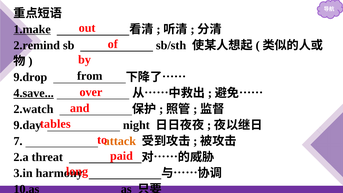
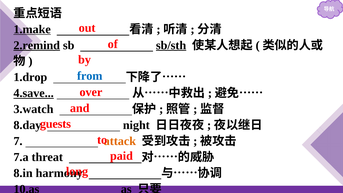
2.remind underline: none -> present (37, 45)
sb/sth underline: none -> present (171, 45)
from colour: black -> blue (90, 76)
9.drop: 9.drop -> 1.drop (30, 77)
2.watch: 2.watch -> 3.watch (33, 109)
tables: tables -> guests (55, 124)
9.day: 9.day -> 8.day (27, 125)
2.a: 2.a -> 7.a (21, 157)
3.in: 3.in -> 8.in (23, 173)
